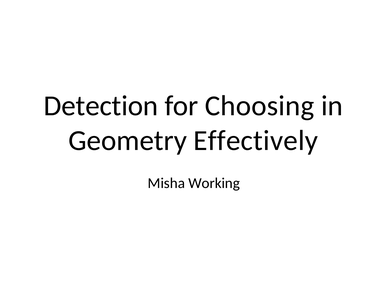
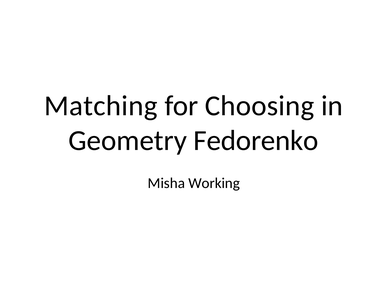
Detection: Detection -> Matching (101, 106)
Effectively: Effectively -> Fedorenko (256, 141)
